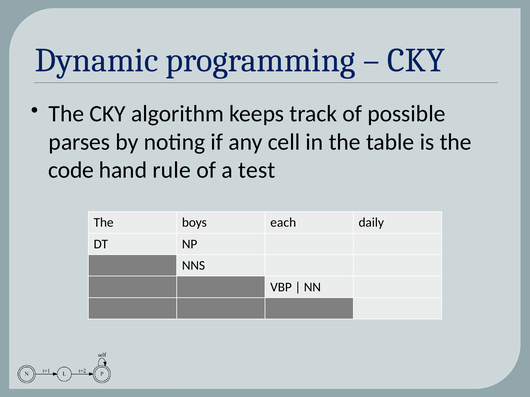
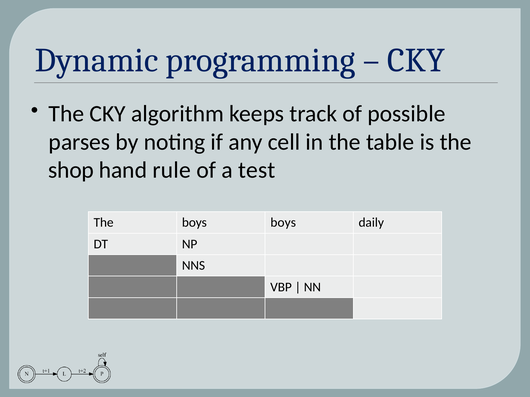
code: code -> shop (71, 170)
boys each: each -> boys (283, 223)
